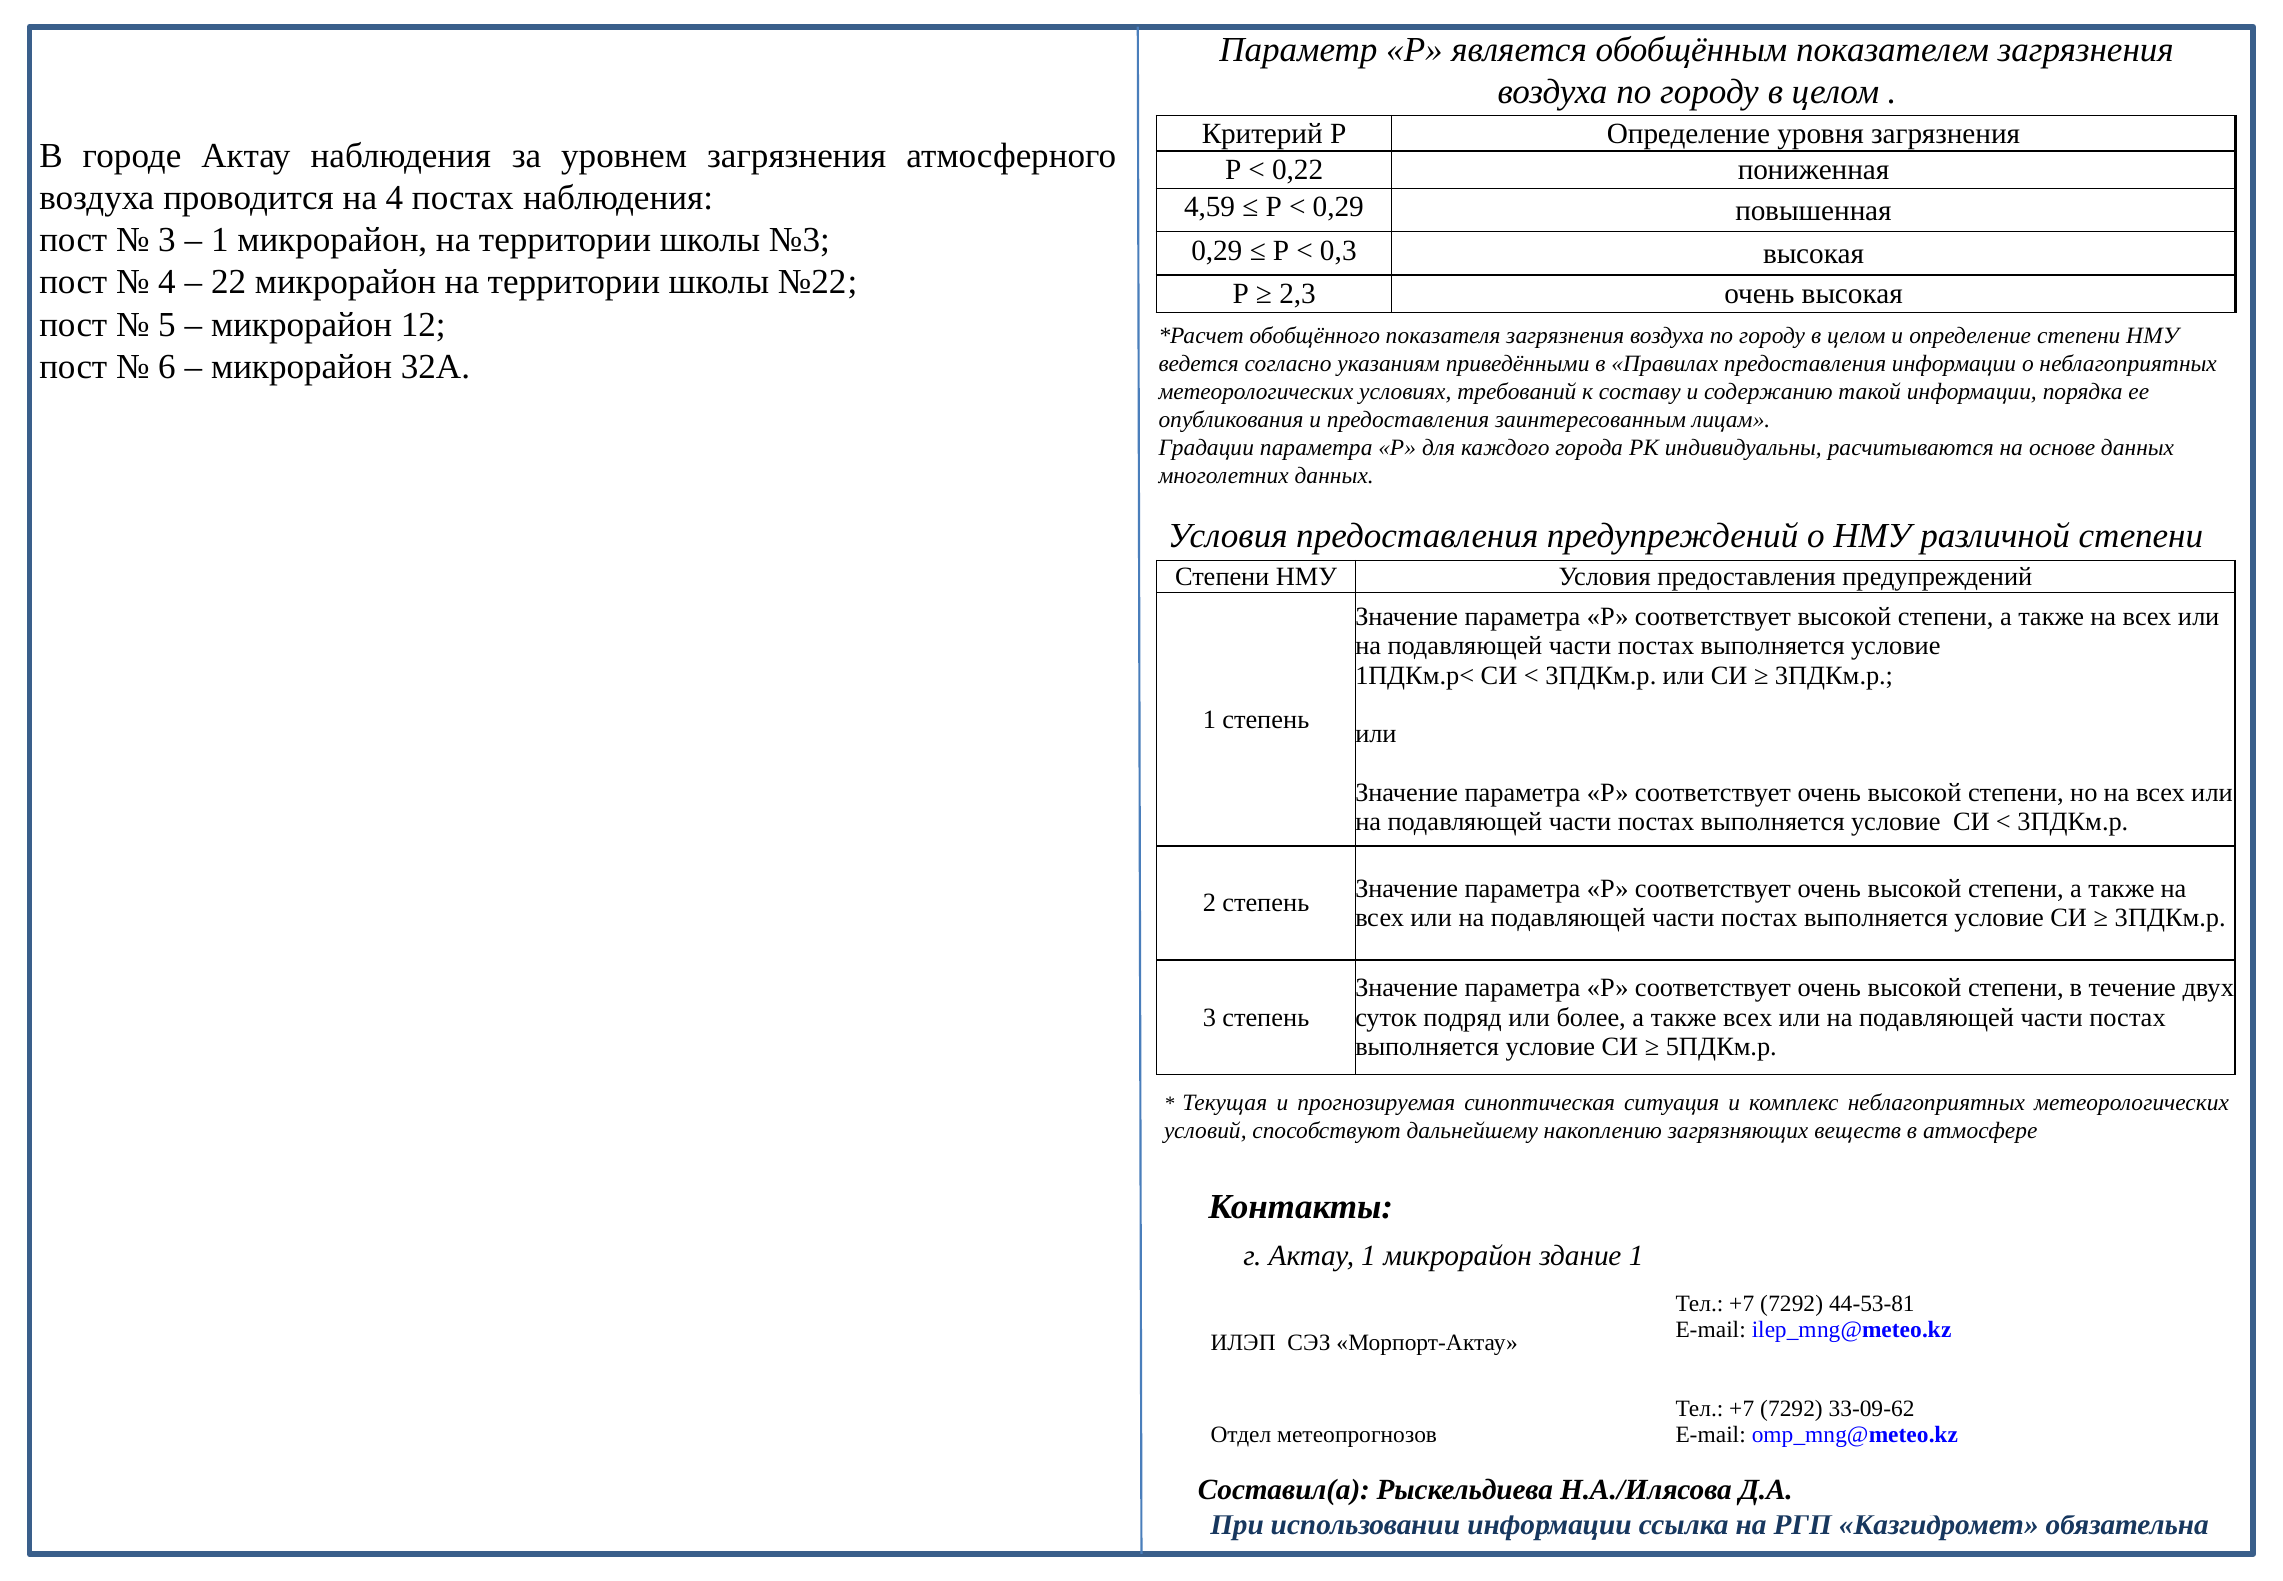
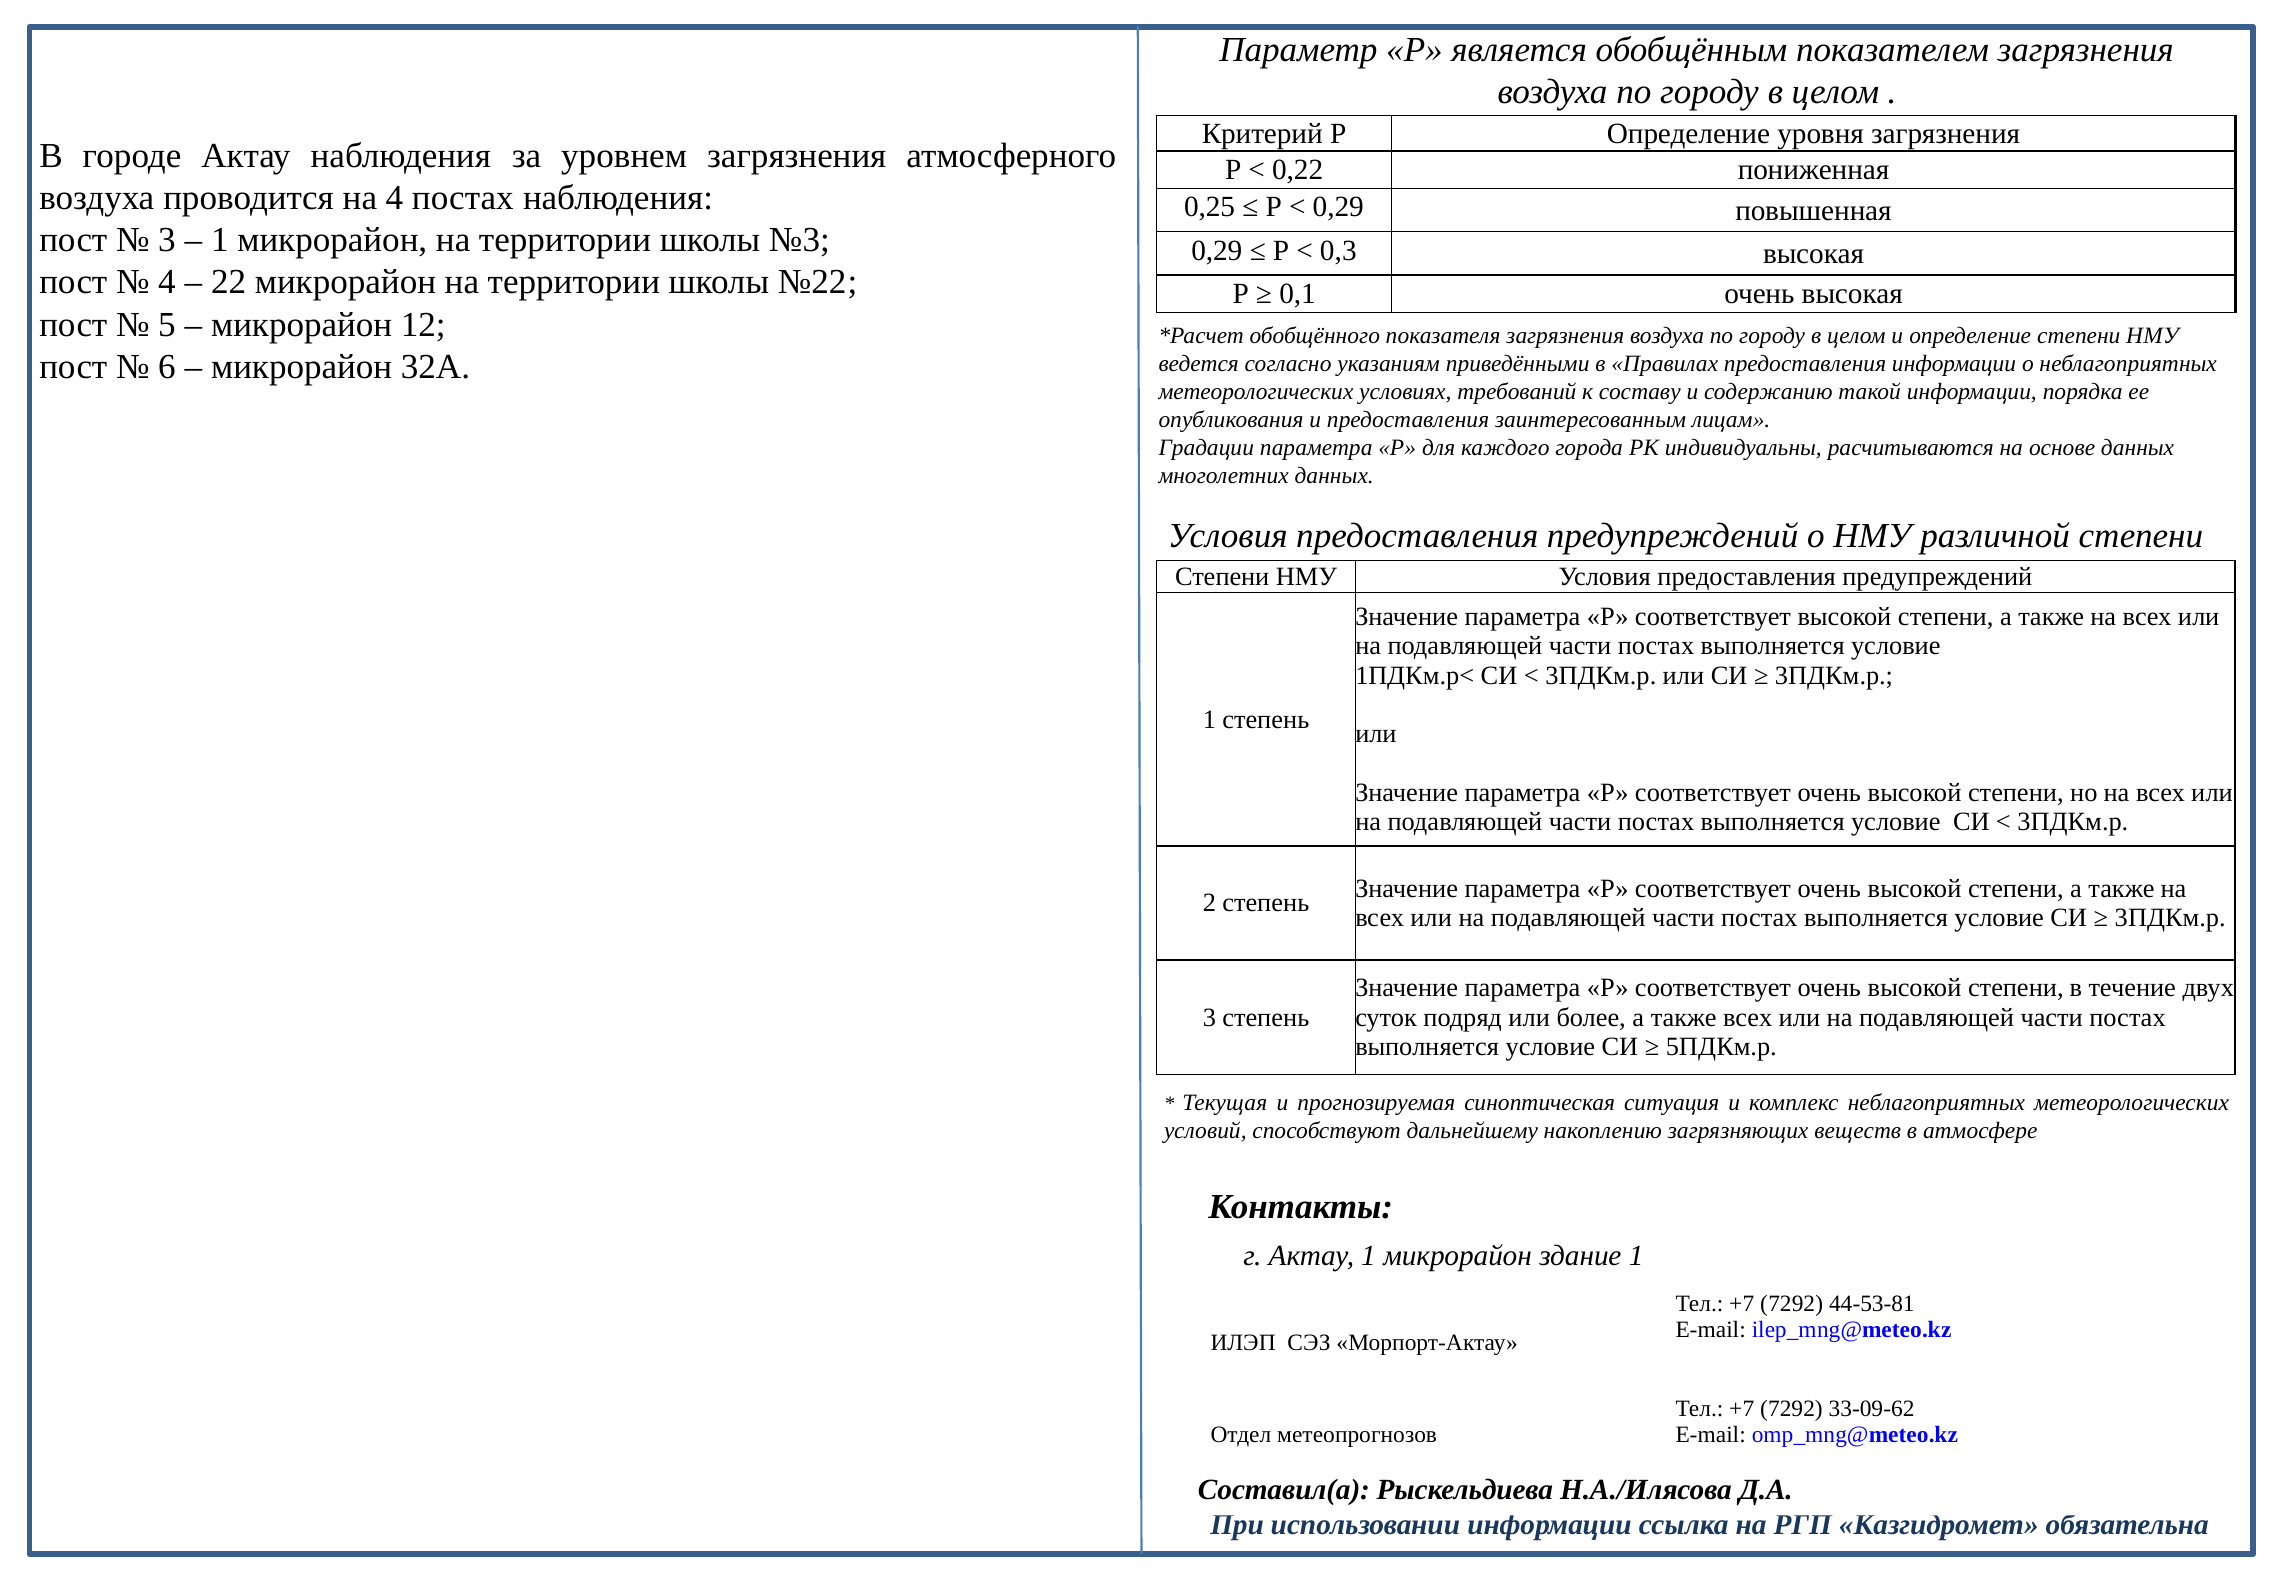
4,59: 4,59 -> 0,25 (1210, 207)
2,3: 2,3 -> 0,1 (1298, 293)
